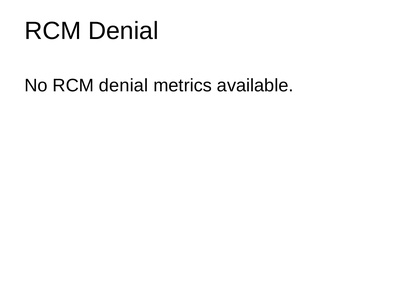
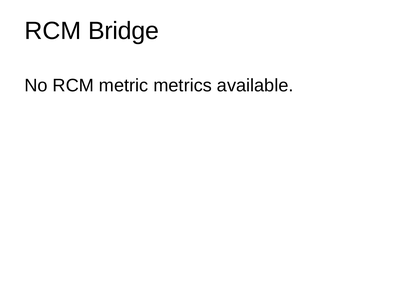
Denial: Denial -> Bridge (123, 31)
No RCM denial: denial -> metric (124, 86)
